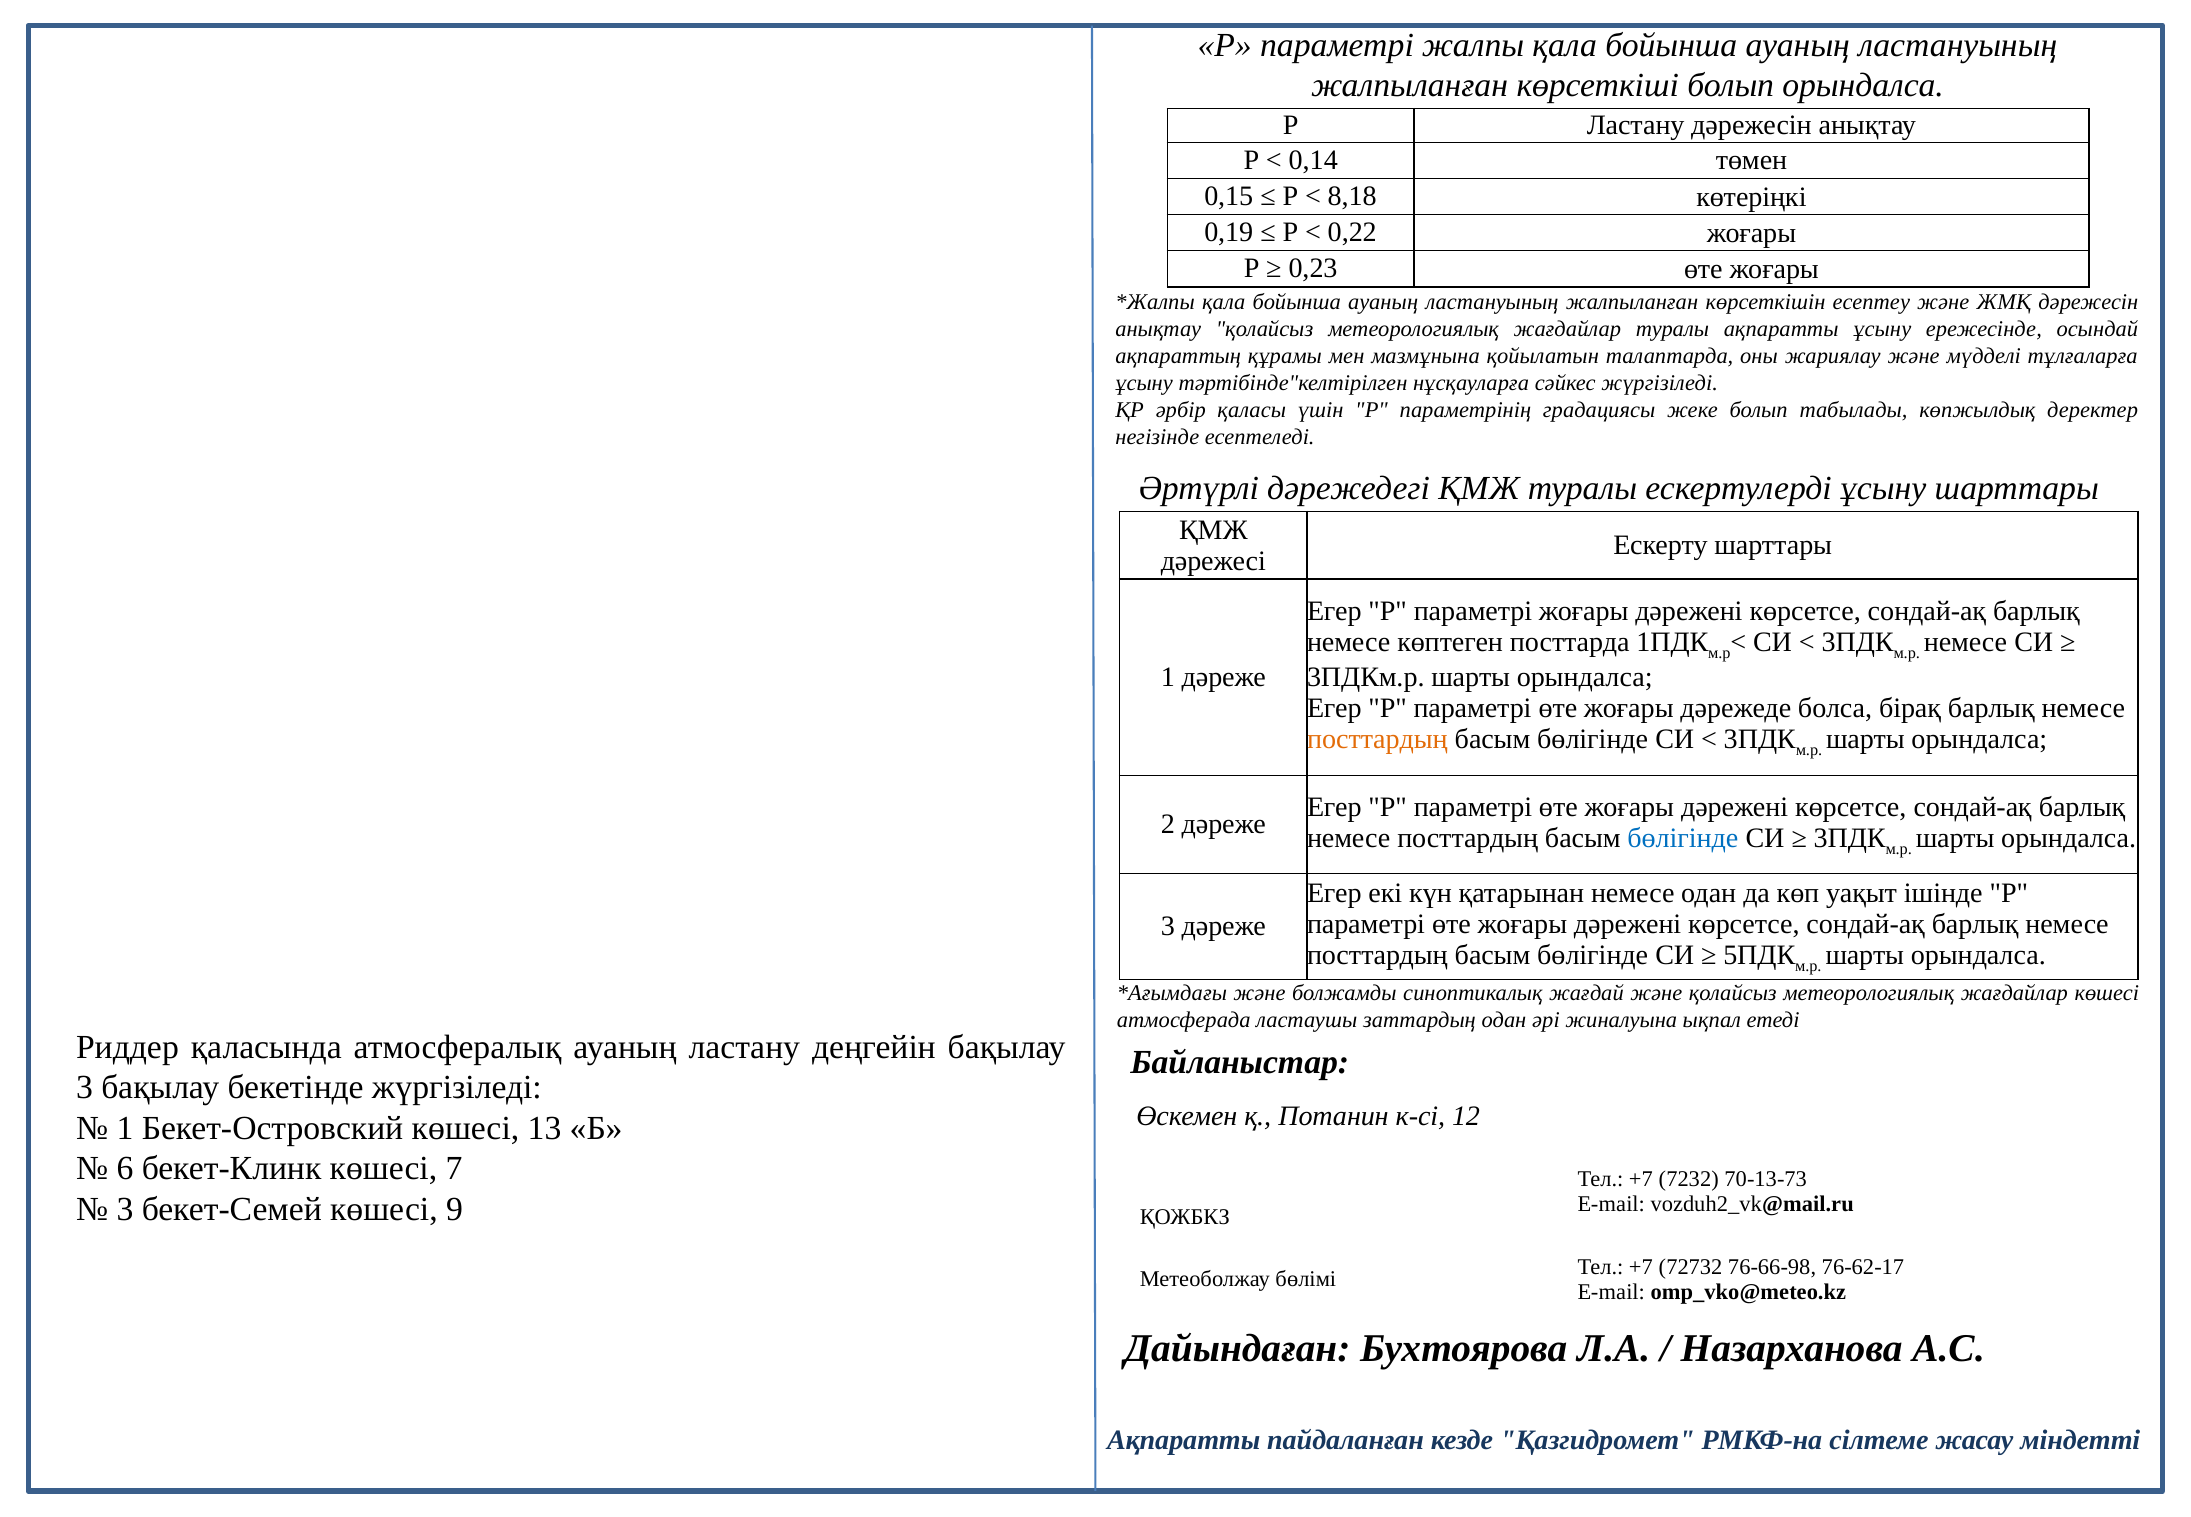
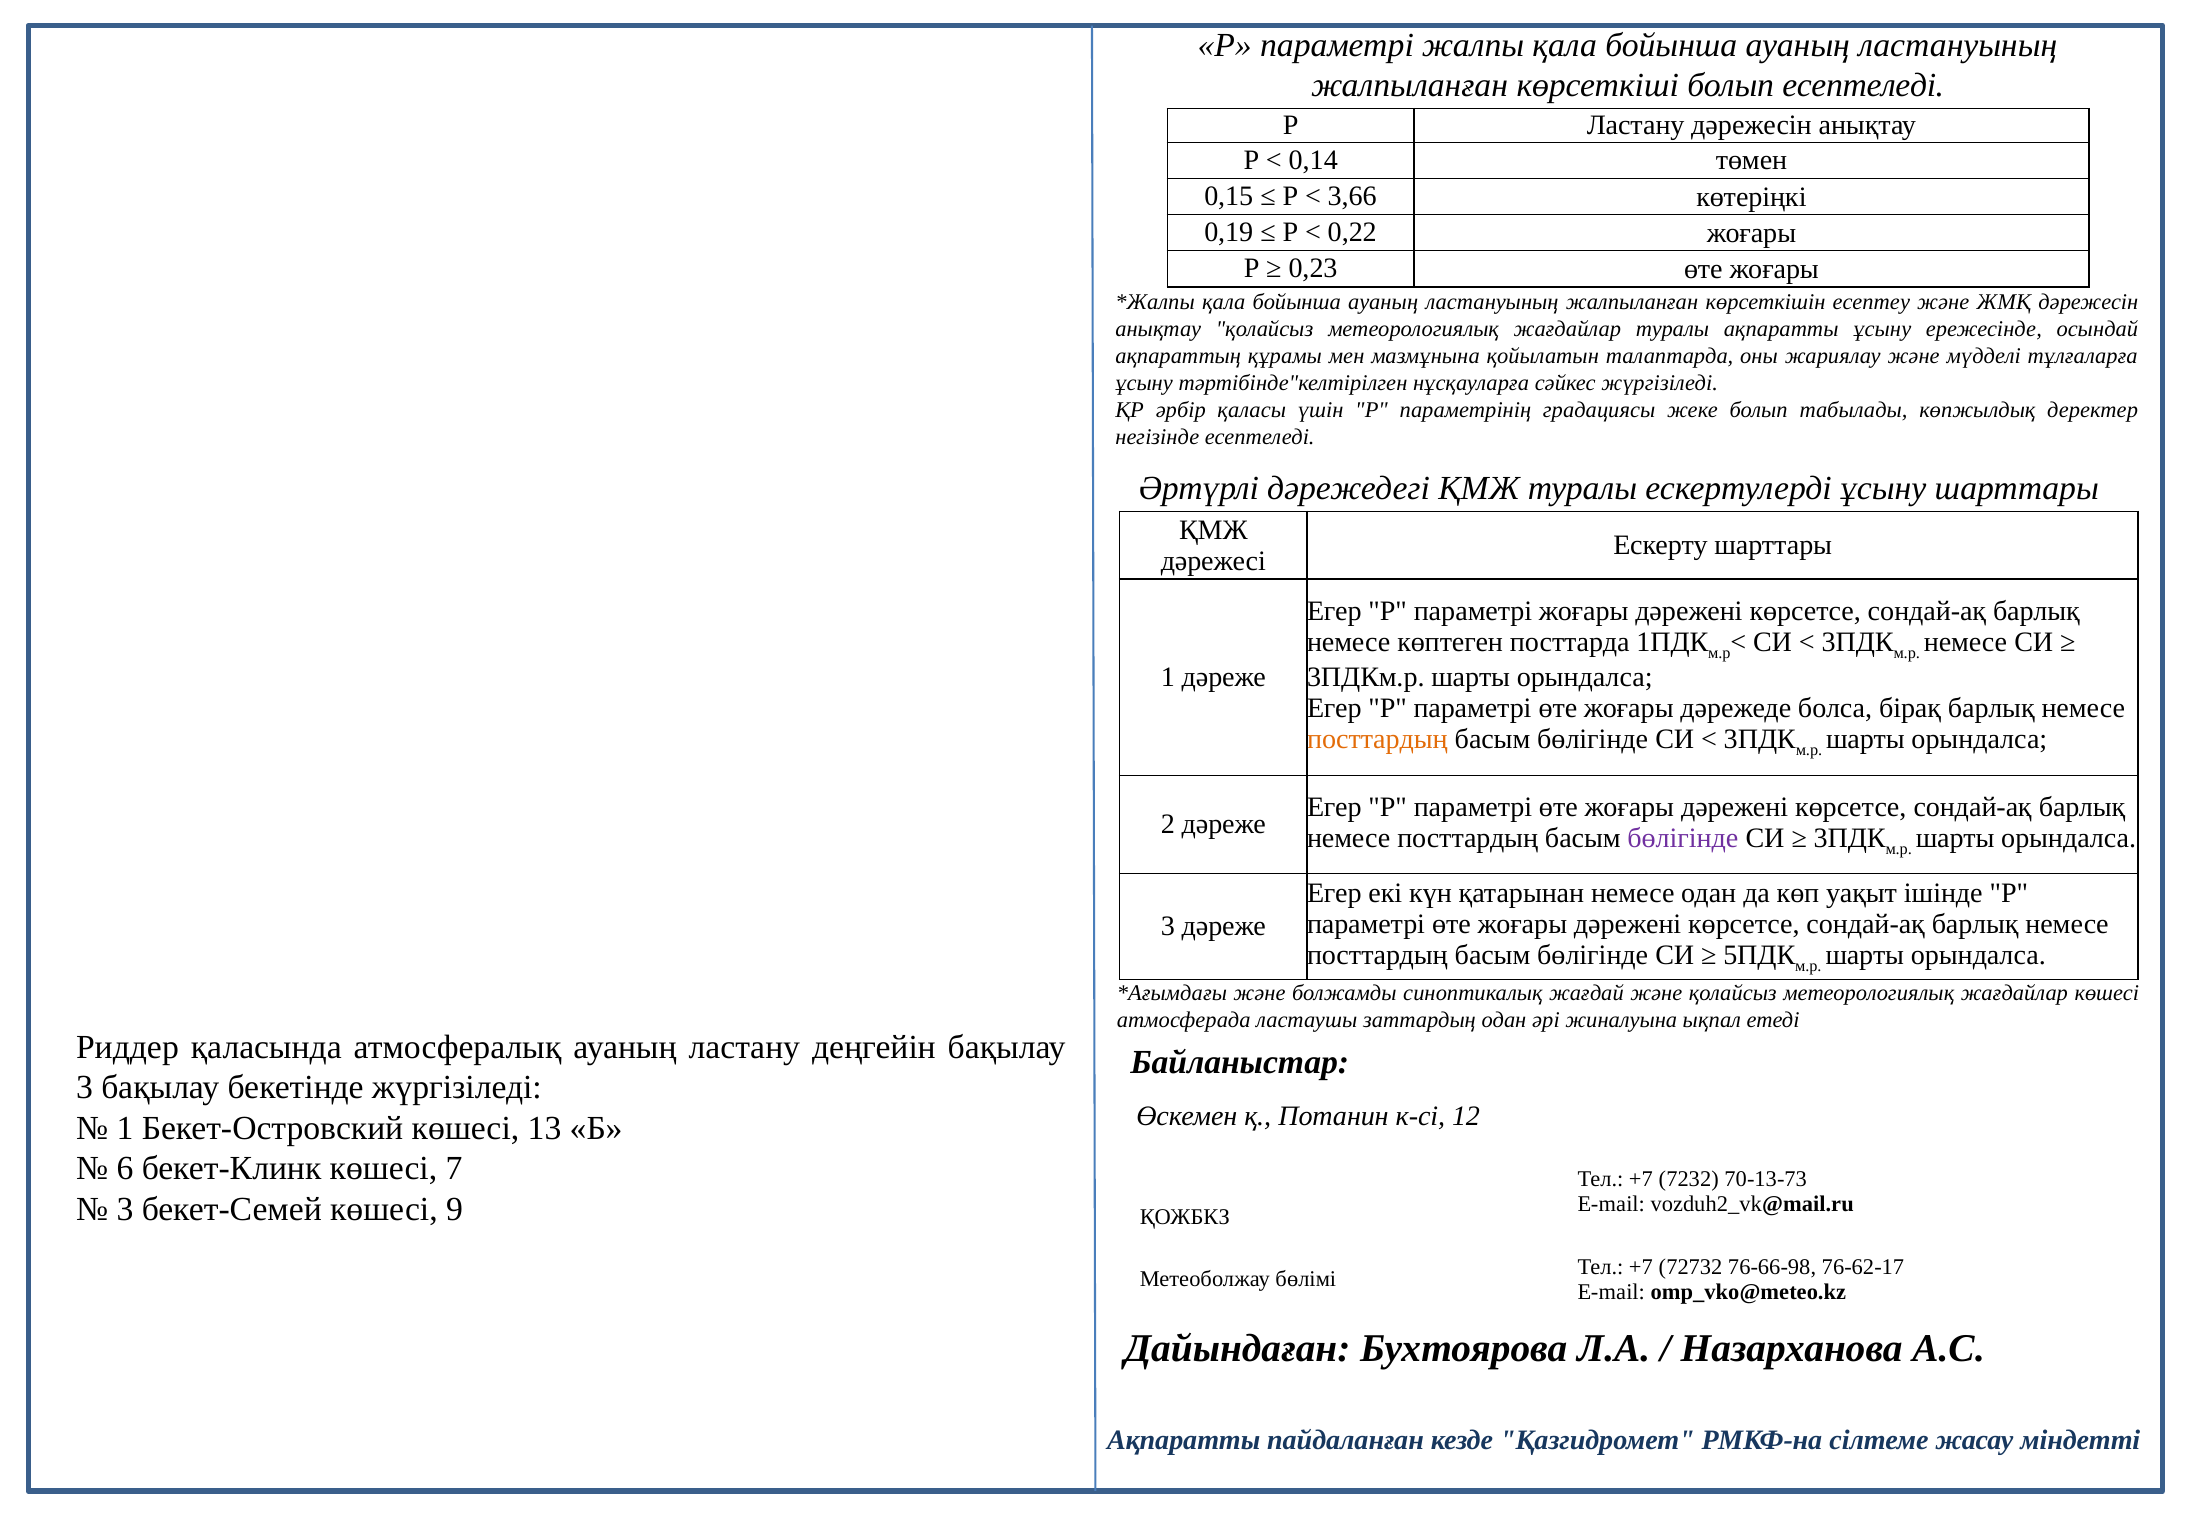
болып орындалса: орындалса -> есептеледі (1863, 86)
8,18: 8,18 -> 3,66 (1352, 196)
бөлігінде colour: blue -> purple (1683, 838)
